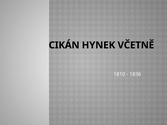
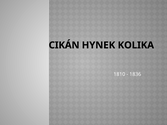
VČETNĚ: VČETNĚ -> KOLIKA (136, 45)
